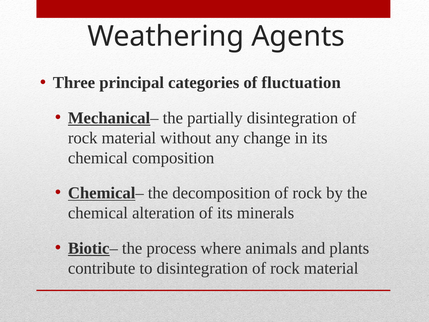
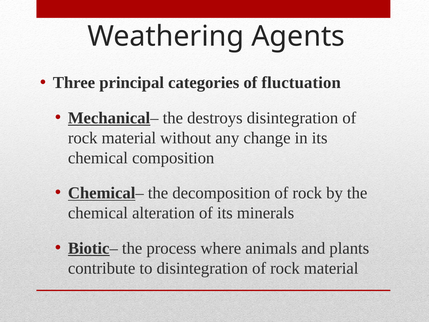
partially: partially -> destroys (215, 118)
